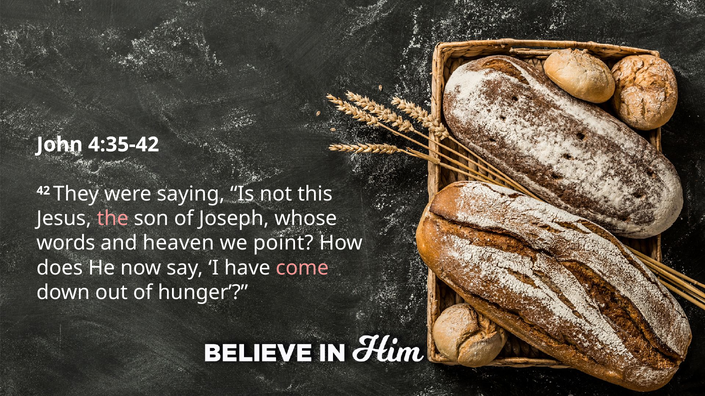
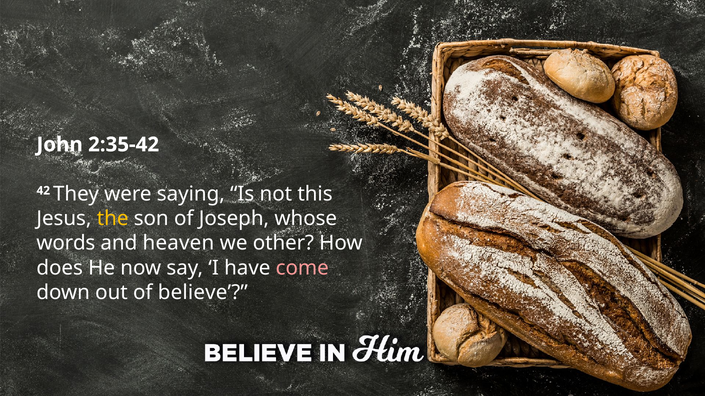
4:35-42: 4:35-42 -> 2:35-42 (124, 145)
the colour: pink -> yellow (113, 219)
point: point -> other (283, 244)
hunger: hunger -> believe (203, 293)
